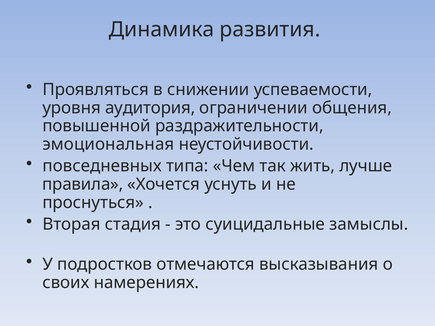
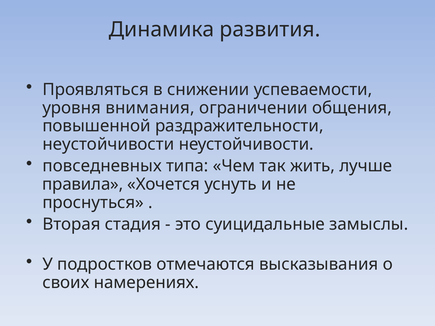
аудитория: аудитория -> внимания (150, 108)
эмоциональная: эмоциональная -> неустойчивости (108, 144)
